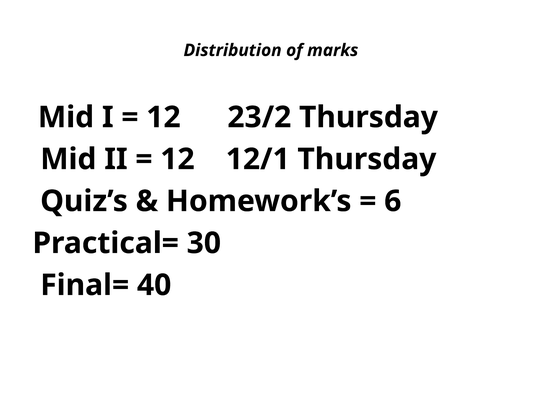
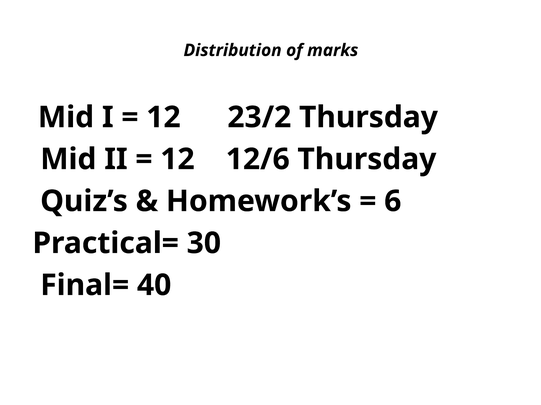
12/1: 12/1 -> 12/6 (258, 160)
